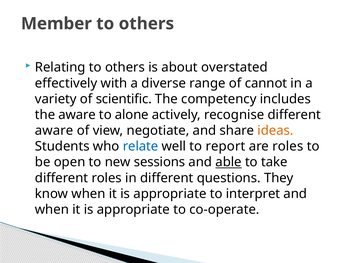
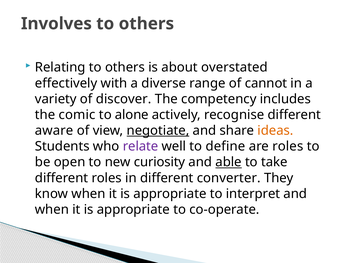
Member: Member -> Involves (56, 24)
scientific: scientific -> discover (124, 99)
the aware: aware -> comic (77, 115)
negotiate underline: none -> present (158, 130)
relate colour: blue -> purple (141, 146)
report: report -> define (225, 146)
sessions: sessions -> curiosity (160, 162)
questions: questions -> converter (229, 178)
